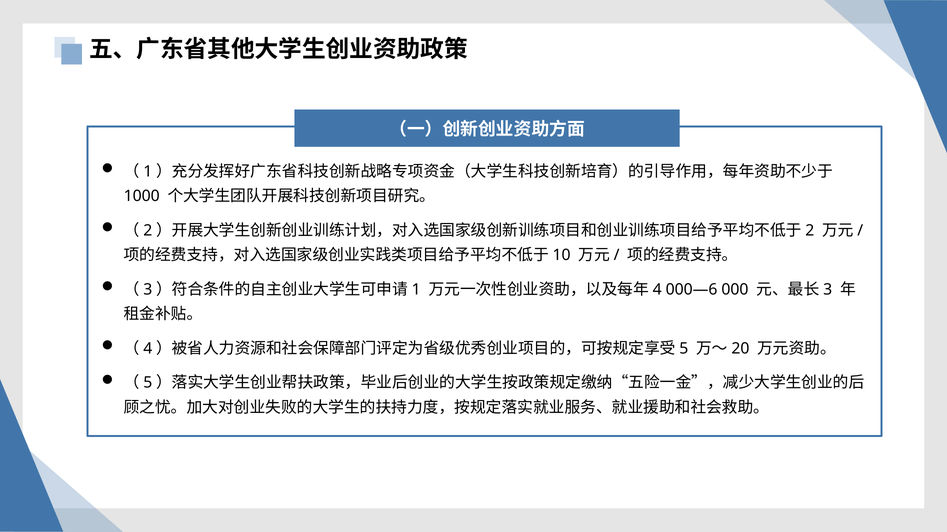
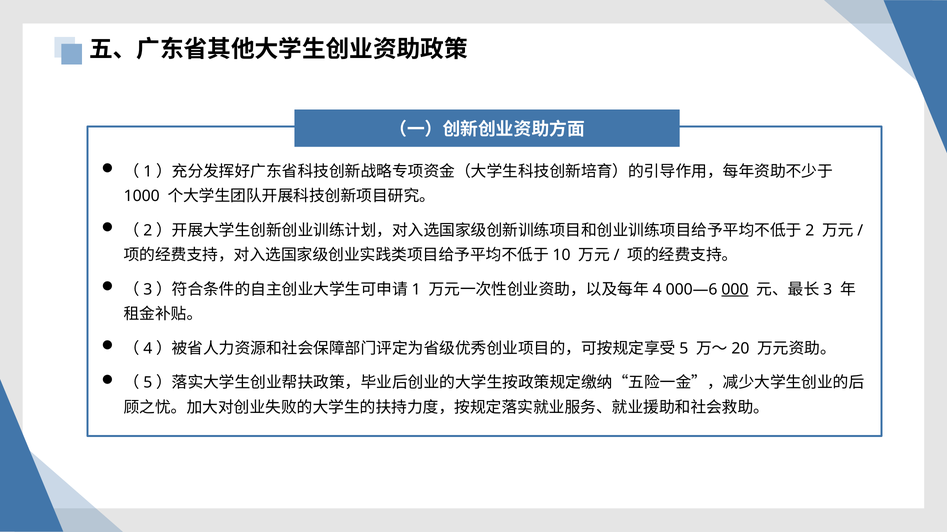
000 underline: none -> present (735, 290)
